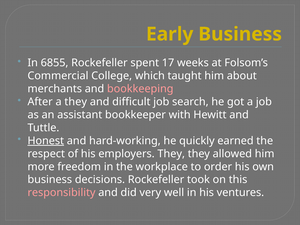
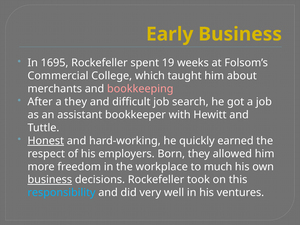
6855: 6855 -> 1695 (55, 63)
17: 17 -> 19 (168, 63)
employers They: They -> Born (171, 154)
order: order -> much (218, 167)
business underline: none -> present (50, 180)
responsibility colour: pink -> light blue (62, 193)
